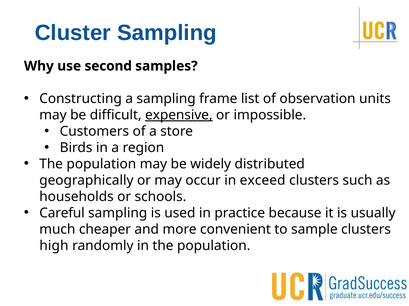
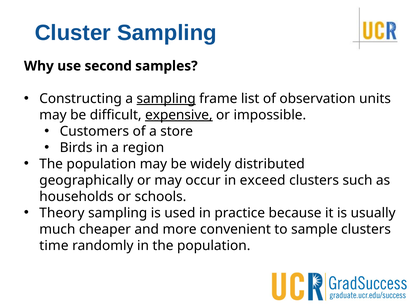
sampling underline: none -> present (166, 99)
Careful: Careful -> Theory (62, 213)
high: high -> time (54, 246)
